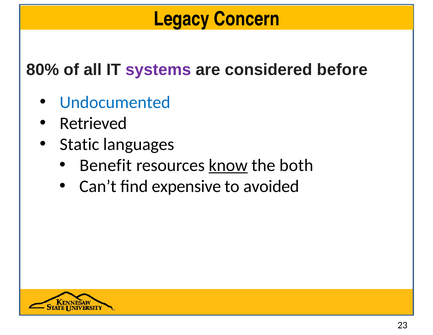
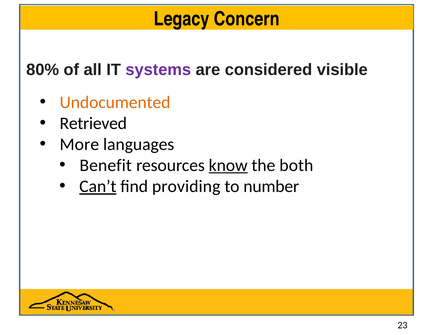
before: before -> visible (342, 70)
Undocumented colour: blue -> orange (115, 102)
Static: Static -> More (79, 144)
Can’t underline: none -> present (98, 186)
expensive: expensive -> providing (186, 186)
avoided: avoided -> number (271, 186)
